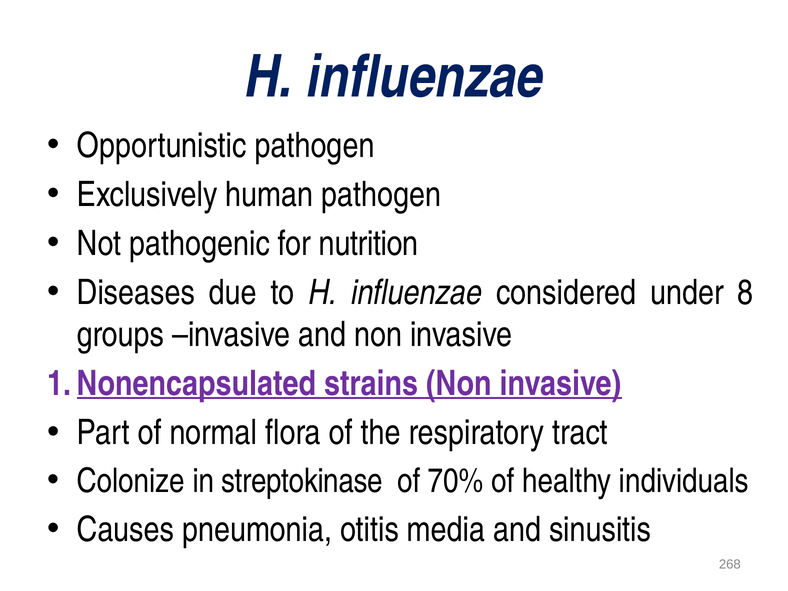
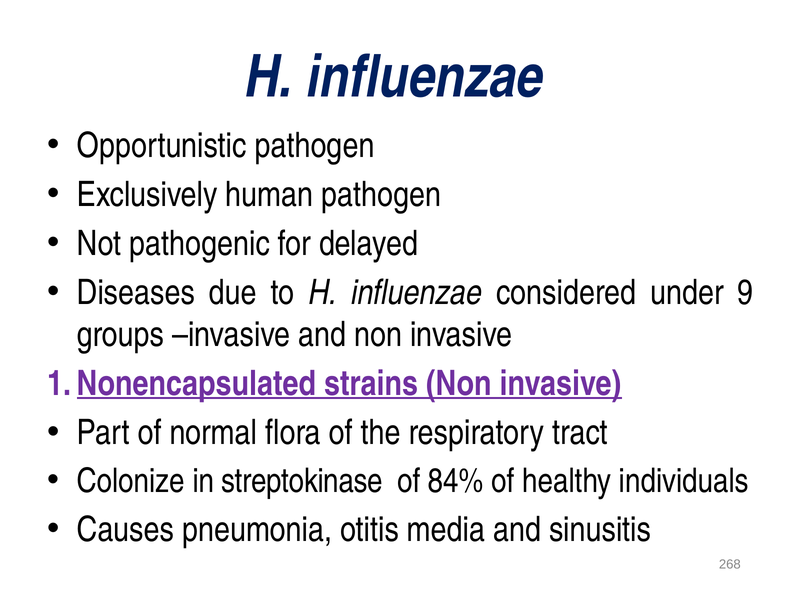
nutrition: nutrition -> delayed (369, 244)
8: 8 -> 9 (745, 293)
70%: 70% -> 84% (456, 481)
